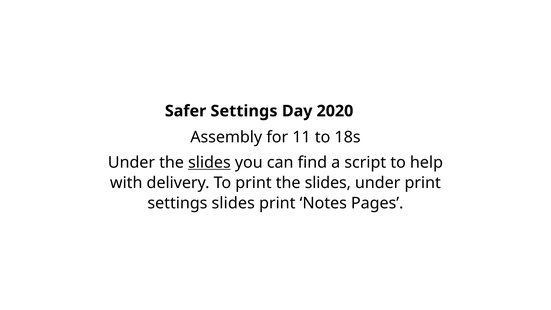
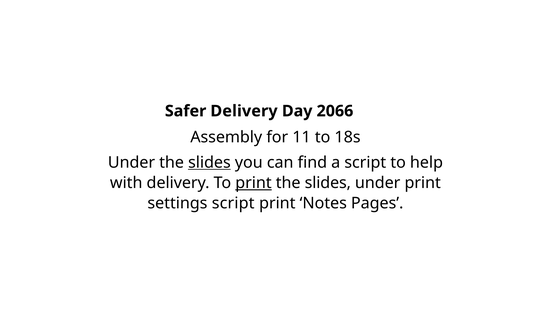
Safer Settings: Settings -> Delivery (244, 111)
2020: 2020 -> 2066 (335, 111)
print underline: none -> present (253, 183)
settings slides: slides -> script (233, 203)
